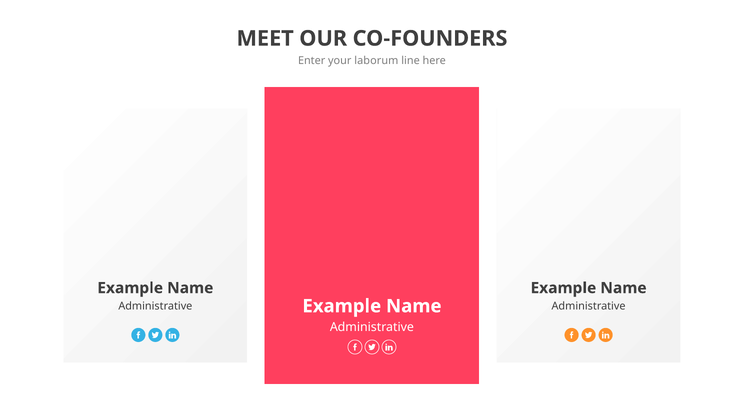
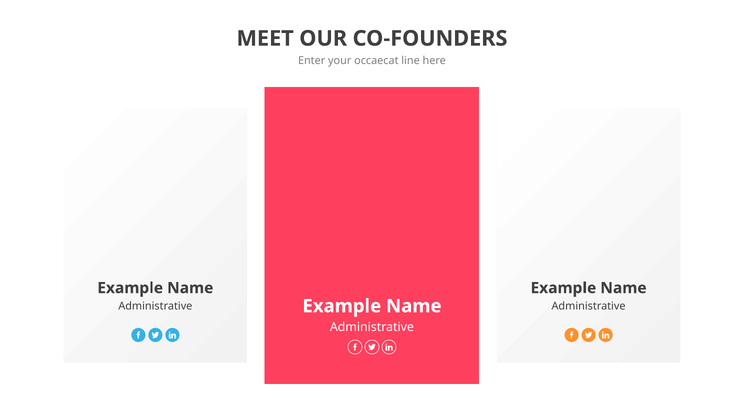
laborum: laborum -> occaecat (376, 61)
